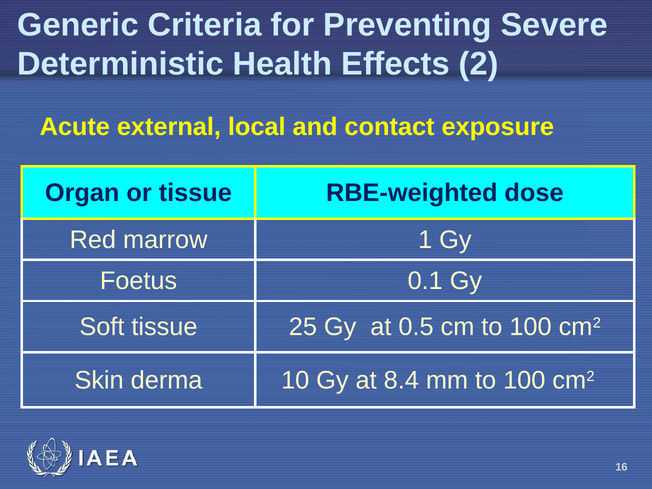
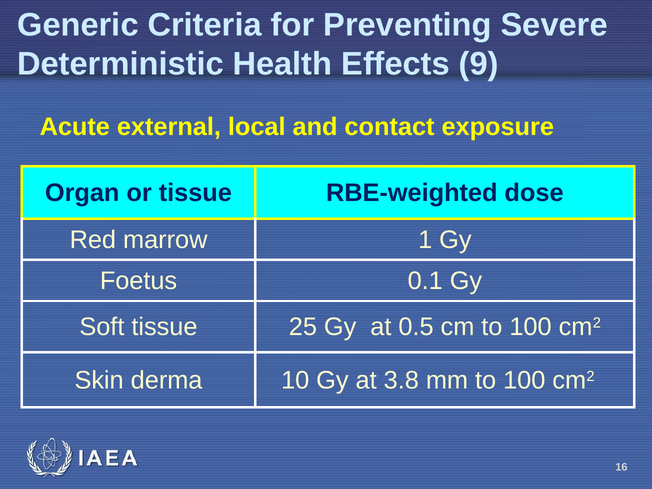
2: 2 -> 9 (479, 64)
8.4: 8.4 -> 3.8 (401, 380)
